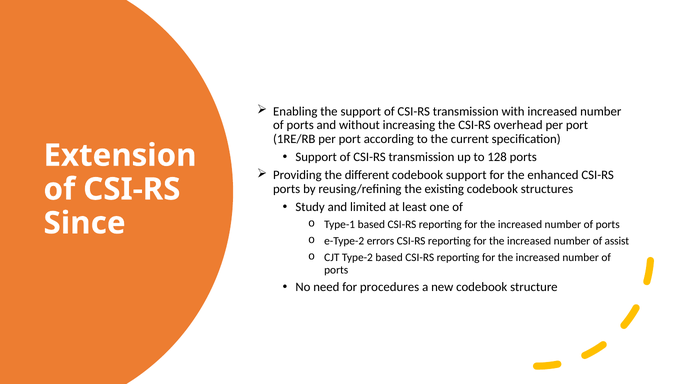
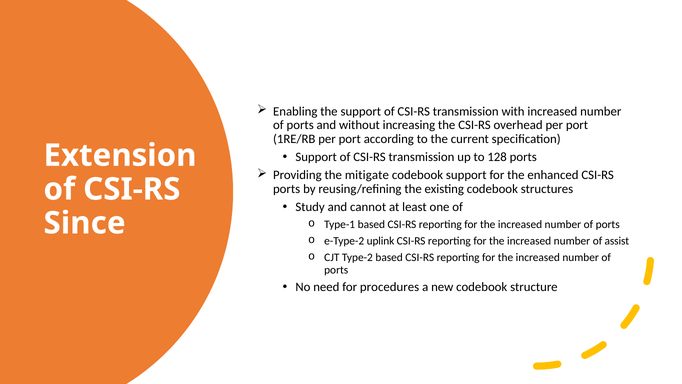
different: different -> mitigate (367, 175)
limited: limited -> cannot (368, 207)
errors: errors -> uplink (381, 241)
